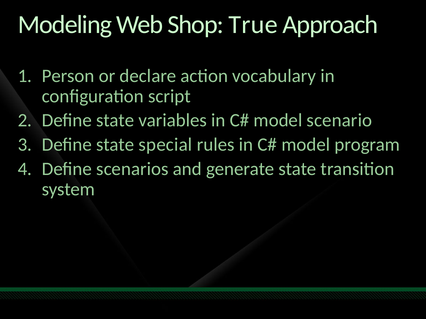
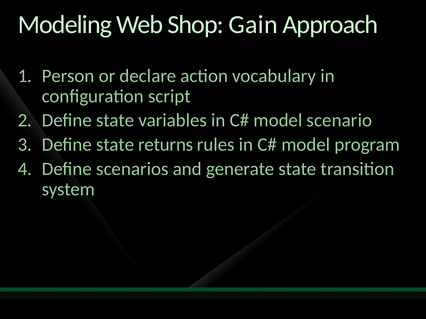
True: True -> Gain (253, 25)
special: special -> returns (166, 145)
